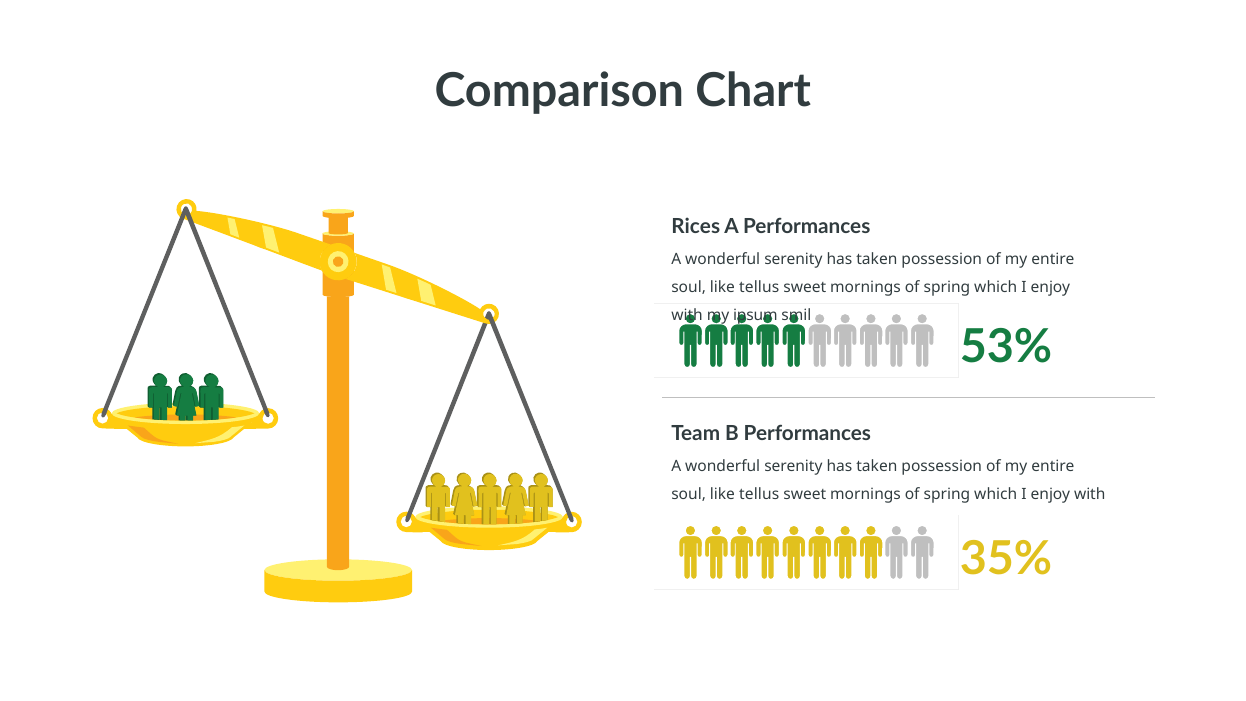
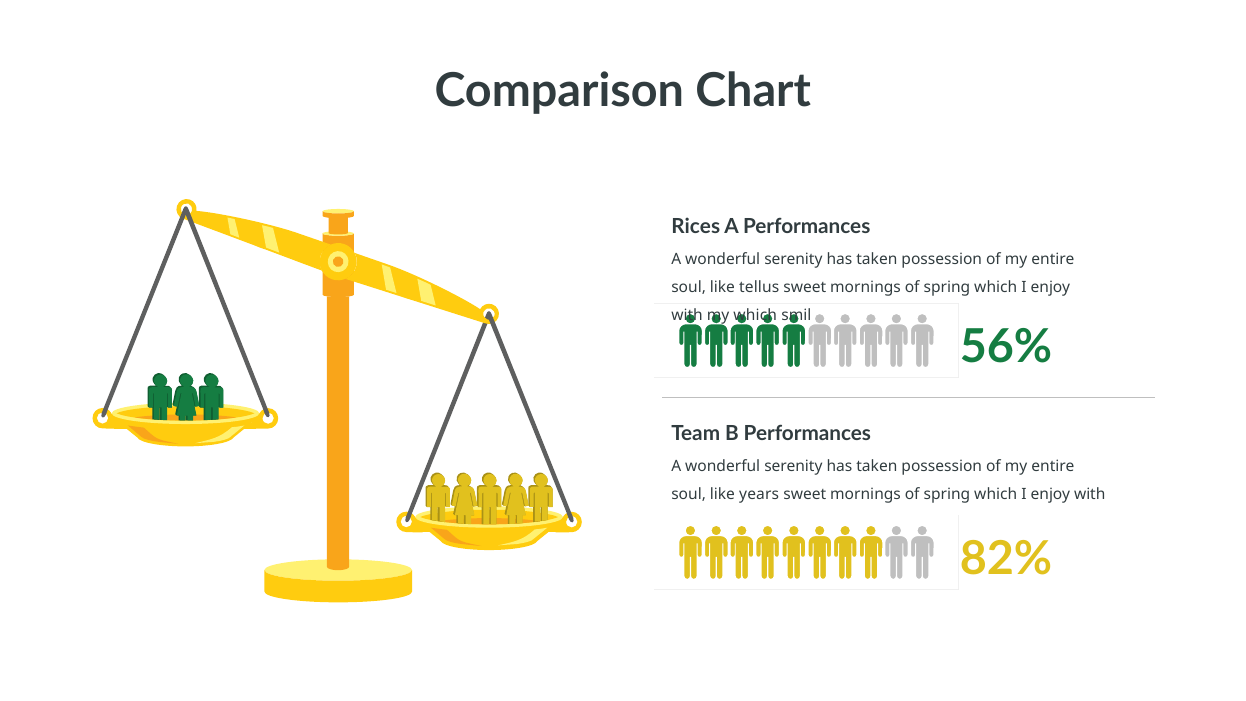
my ipsum: ipsum -> which (755, 316)
53%: 53% -> 56% (1006, 347)
tellus: tellus -> years (759, 494)
35%: 35% -> 82% (1006, 559)
